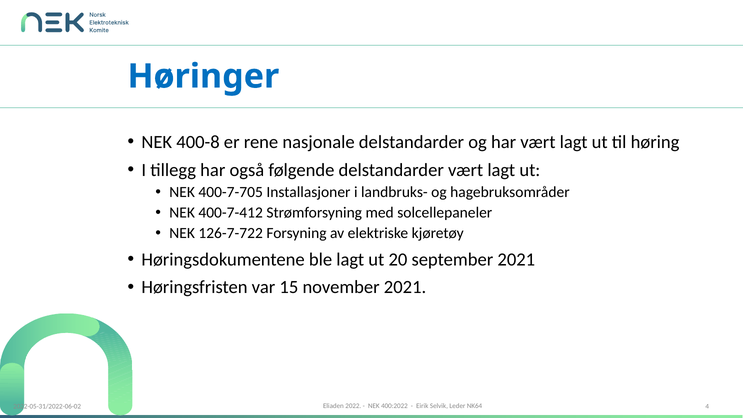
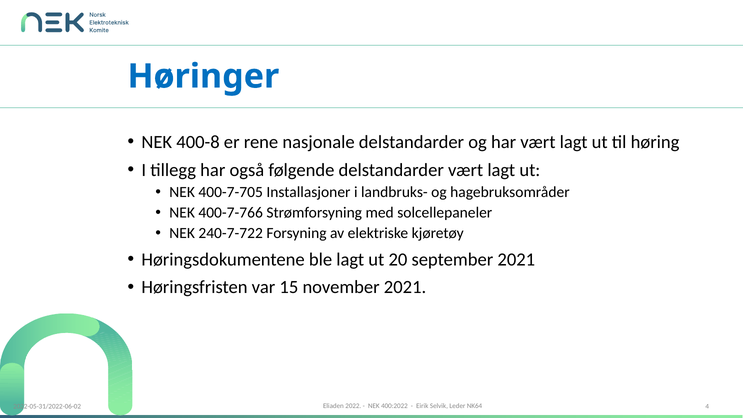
400-7-412: 400-7-412 -> 400-7-766 (231, 213)
126-7-722: 126-7-722 -> 240-7-722 (231, 233)
